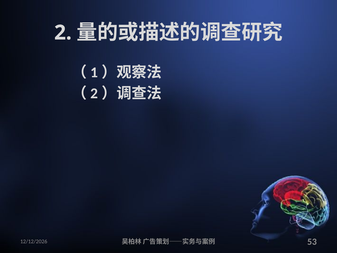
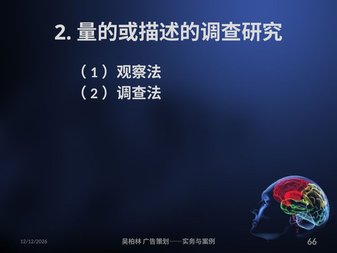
53: 53 -> 66 (312, 242)
